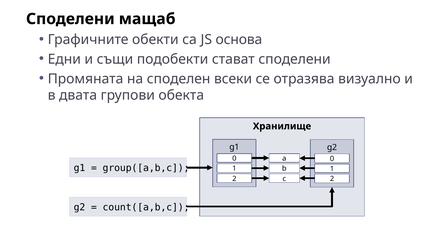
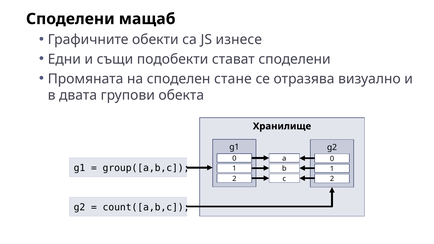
основа: основа -> изнесе (239, 40)
всеки: всеки -> стане (233, 79)
